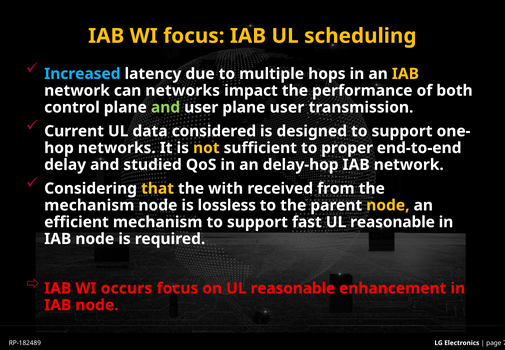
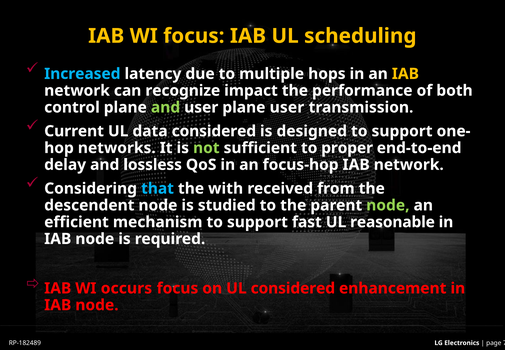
can networks: networks -> recognize (183, 90)
not colour: yellow -> light green (206, 148)
studied: studied -> lossless (153, 165)
delay-hop: delay-hop -> focus-hop (301, 165)
that colour: yellow -> light blue (157, 188)
mechanism: mechanism -> descendent (89, 205)
lossless: lossless -> studied (227, 205)
node colour: yellow -> light green (388, 205)
on UL reasonable: reasonable -> considered (293, 288)
